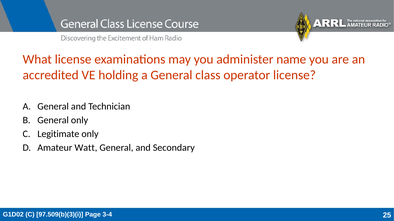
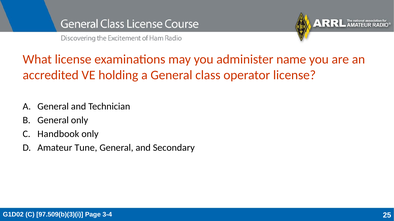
Legitimate: Legitimate -> Handbook (58, 134)
Watt: Watt -> Tune (86, 148)
